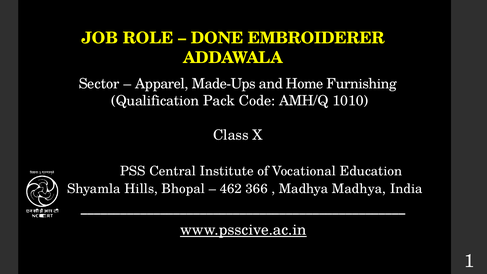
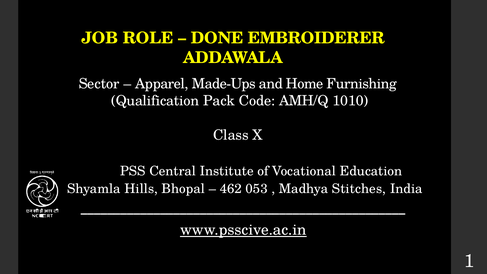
366: 366 -> 053 (257, 189)
Madhya Madhya: Madhya -> Stitches (359, 189)
